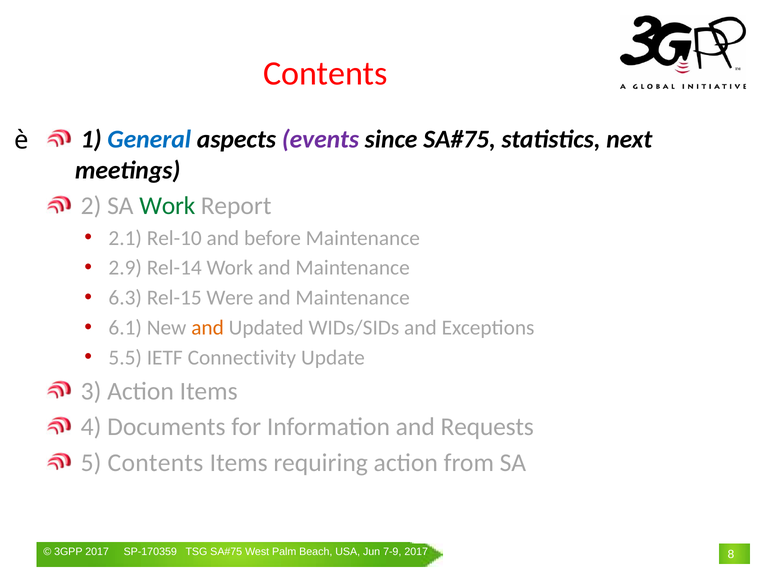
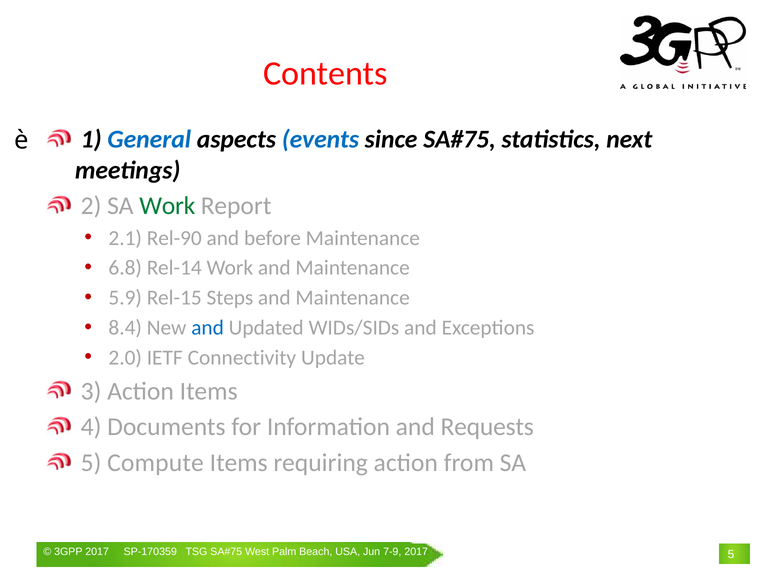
events colour: purple -> blue (320, 139)
Rel-10: Rel-10 -> Rel-90 (174, 238)
2.9: 2.9 -> 6.8 (125, 268)
6.3: 6.3 -> 5.9 (125, 298)
Were: Were -> Steps (230, 298)
6.1: 6.1 -> 8.4 (125, 328)
and colour: orange -> blue (208, 328)
5.5: 5.5 -> 2.0 (125, 358)
5 Contents: Contents -> Compute (155, 463)
8: 8 -> 5 (731, 555)
